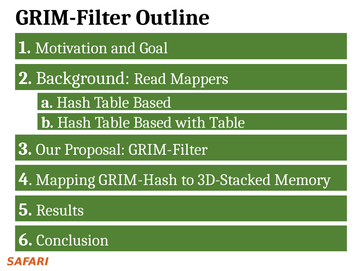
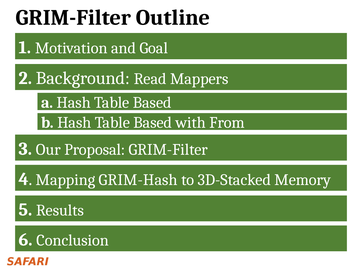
with Table: Table -> From (227, 123)
